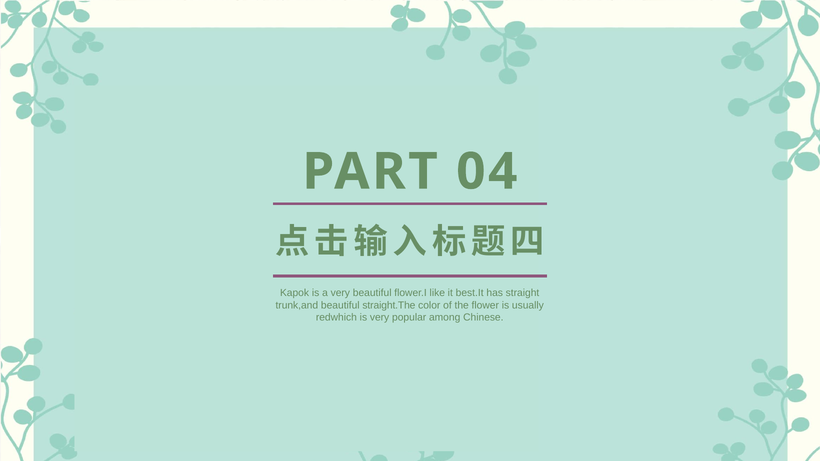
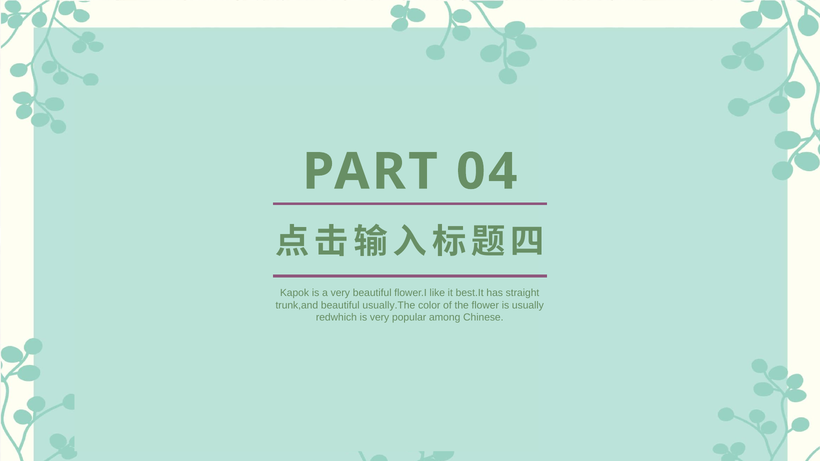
straight.The: straight.The -> usually.The (389, 305)
